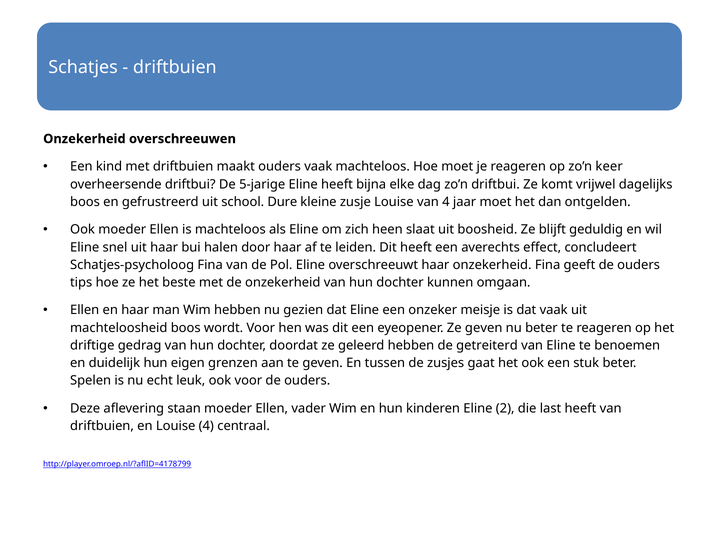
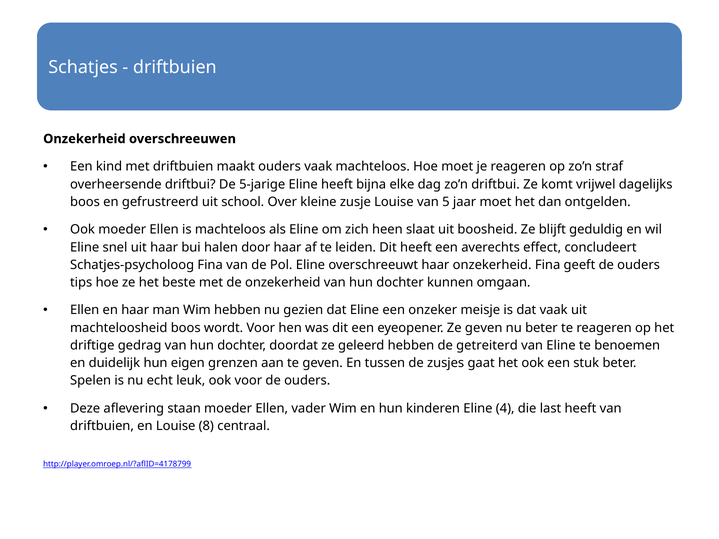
keer: keer -> straf (609, 167)
Dure: Dure -> Over (282, 202)
van 4: 4 -> 5 (446, 202)
2: 2 -> 4 (505, 409)
Louise 4: 4 -> 8 (206, 426)
